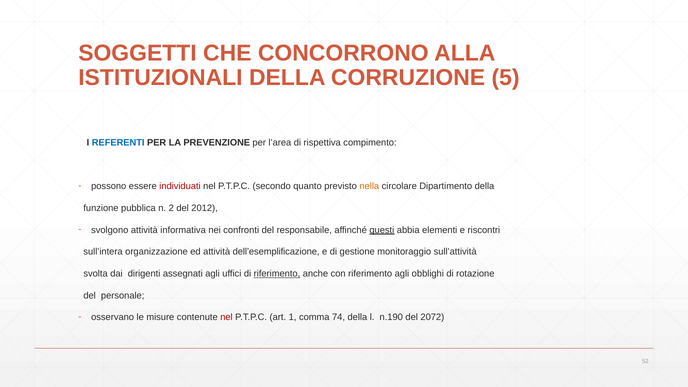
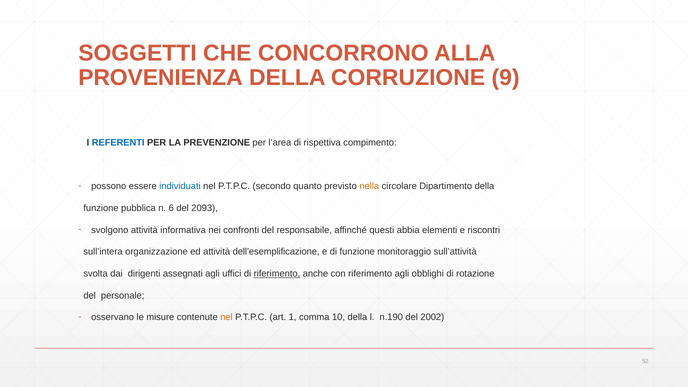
ISTITUZIONALI: ISTITUZIONALI -> PROVENIENZA (160, 78)
5: 5 -> 9 (506, 78)
individuati colour: red -> blue (180, 186)
2: 2 -> 6 (171, 208)
2012: 2012 -> 2093 (205, 208)
questi underline: present -> none (382, 230)
di gestione: gestione -> funzione (357, 252)
nel colour: red -> orange (226, 317)
74: 74 -> 10 (339, 317)
2072: 2072 -> 2002 (432, 317)
